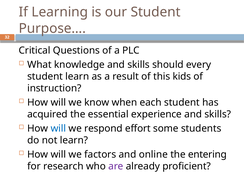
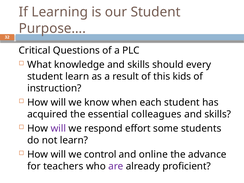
experience: experience -> colleagues (156, 114)
will colour: blue -> purple (58, 128)
factors: factors -> control (100, 154)
entering: entering -> advance (207, 154)
research: research -> teachers (63, 166)
